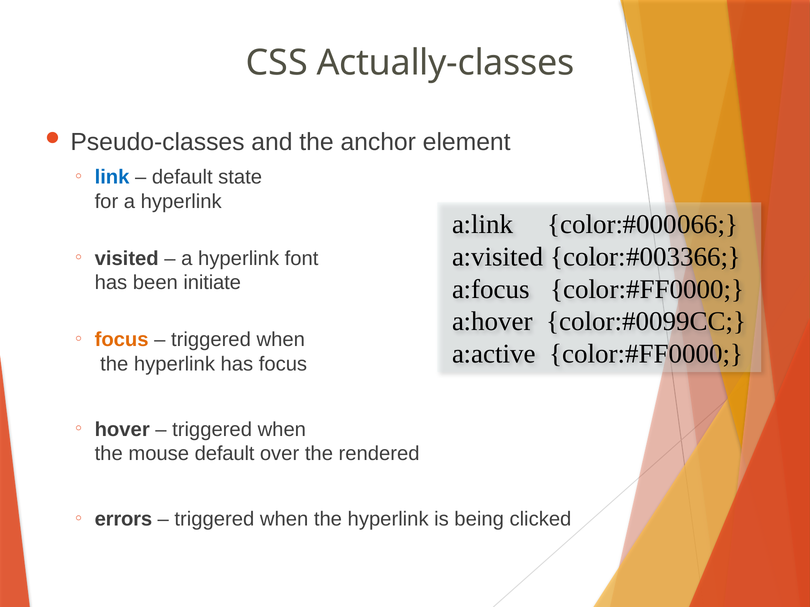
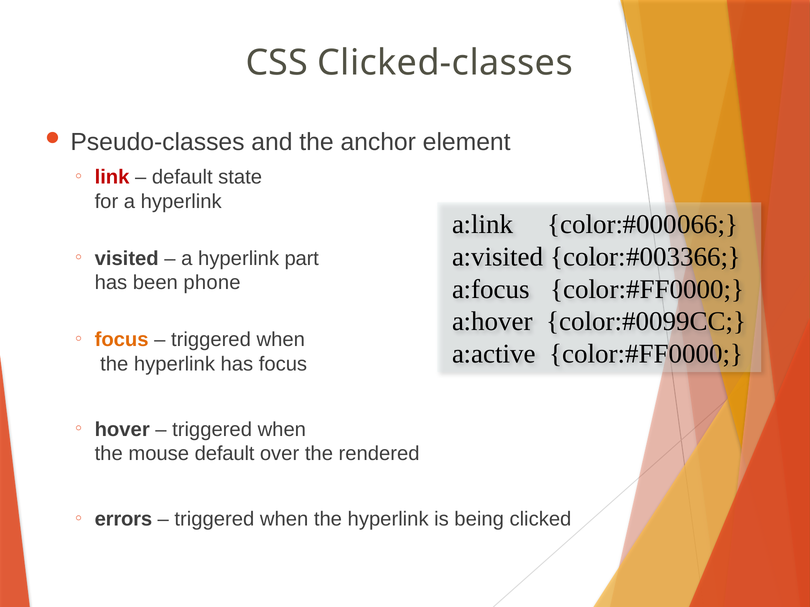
Actually-classes: Actually-classes -> Clicked-classes (445, 63)
link colour: blue -> red (112, 177)
font: font -> part (302, 259)
initiate: initiate -> phone (212, 283)
